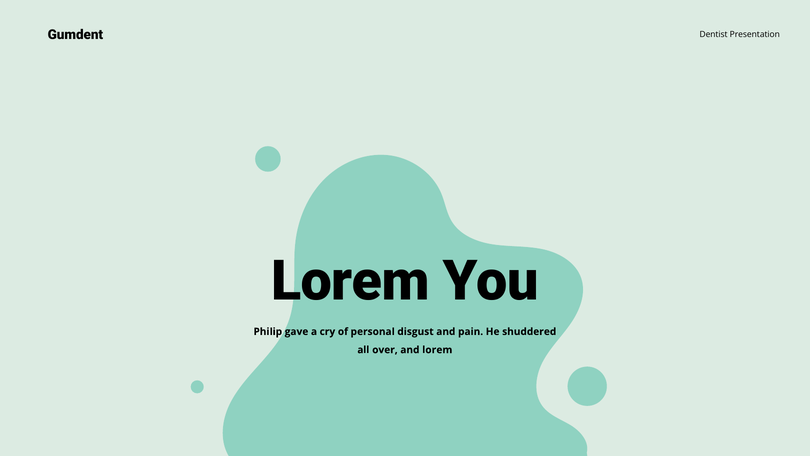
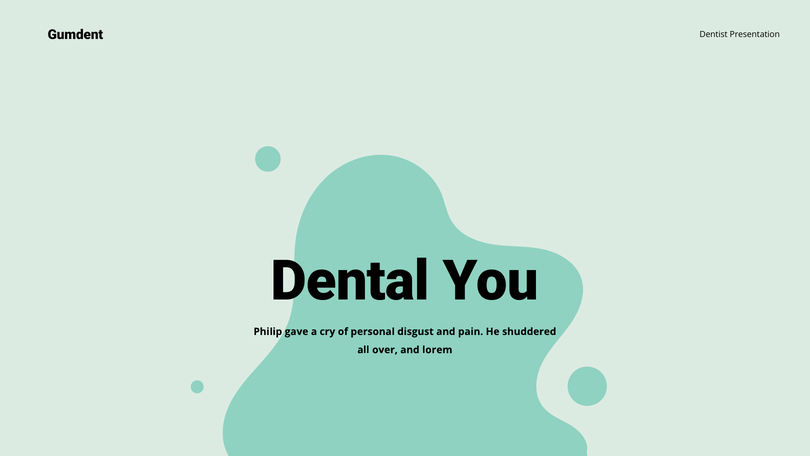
Lorem: Lorem -> Dental (350, 281)
